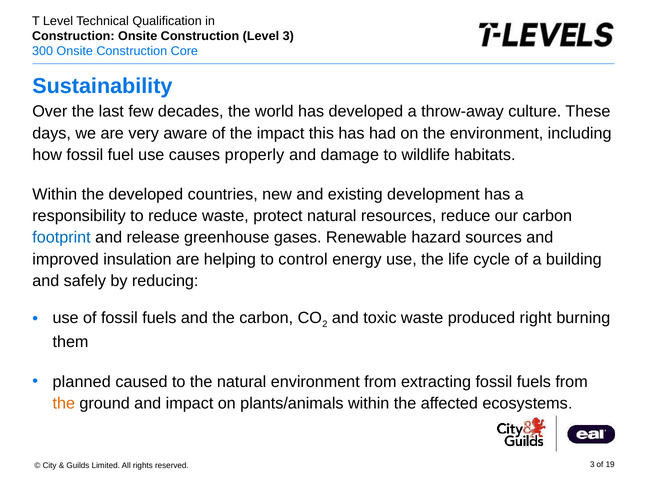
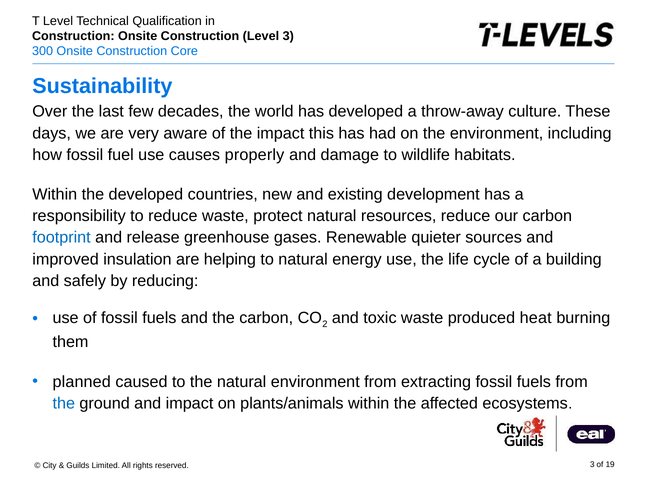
hazard: hazard -> quieter (436, 237)
to control: control -> natural (303, 259)
right: right -> heat (536, 317)
the colour: orange -> blue (64, 403)
